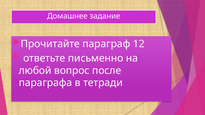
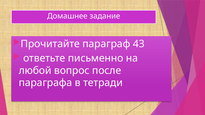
12: 12 -> 43 (139, 44)
